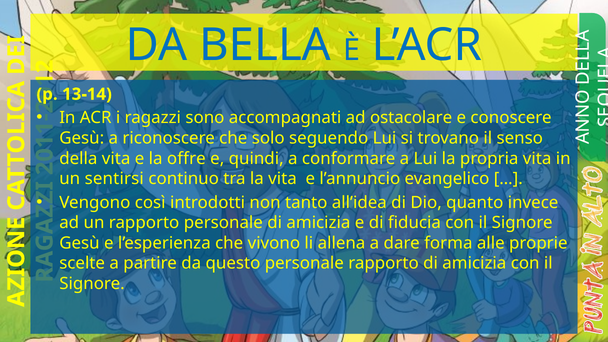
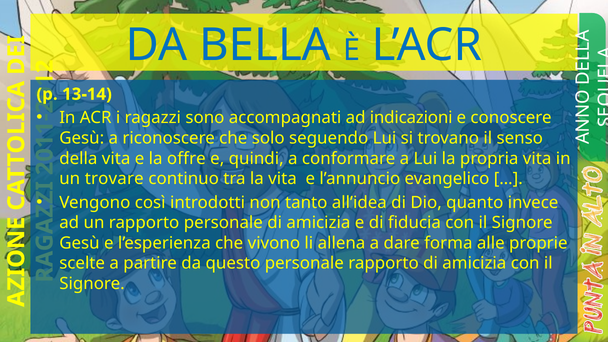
ostacolare: ostacolare -> indicazioni (411, 118)
sentirsi: sentirsi -> trovare (114, 179)
